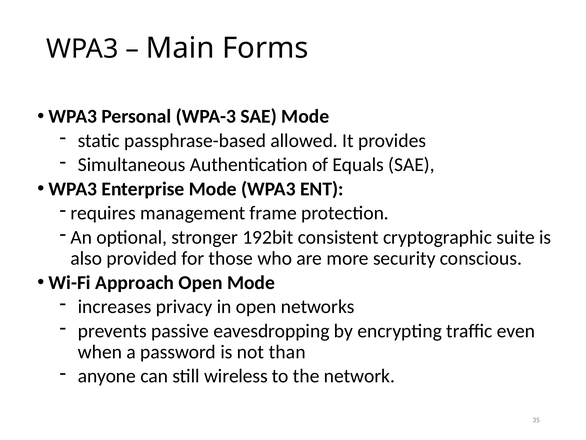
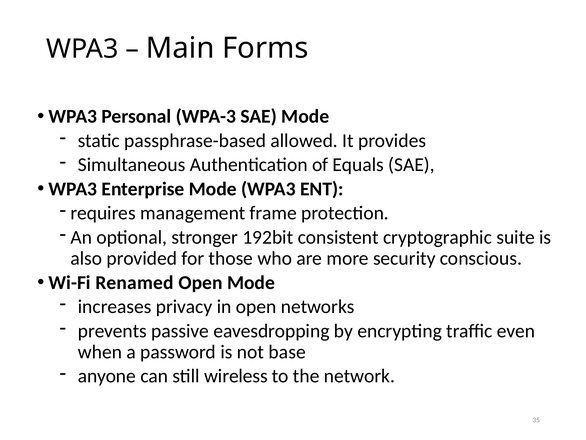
Approach: Approach -> Renamed (135, 282)
than: than -> base (287, 352)
